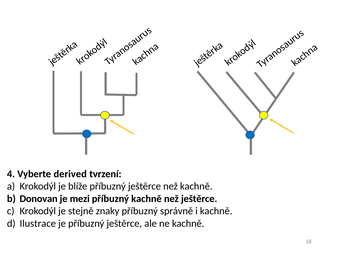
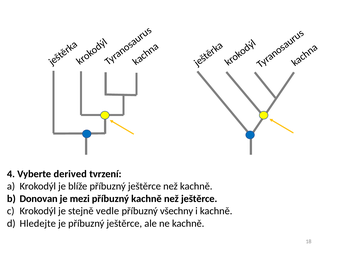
znaky: znaky -> vedle (108, 211)
správně: správně -> všechny (177, 211)
Ilustrace: Ilustrace -> Hledejte (38, 224)
